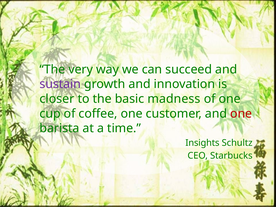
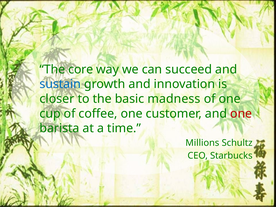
very: very -> core (81, 69)
sustain colour: purple -> blue (60, 84)
Insights: Insights -> Millions (202, 143)
